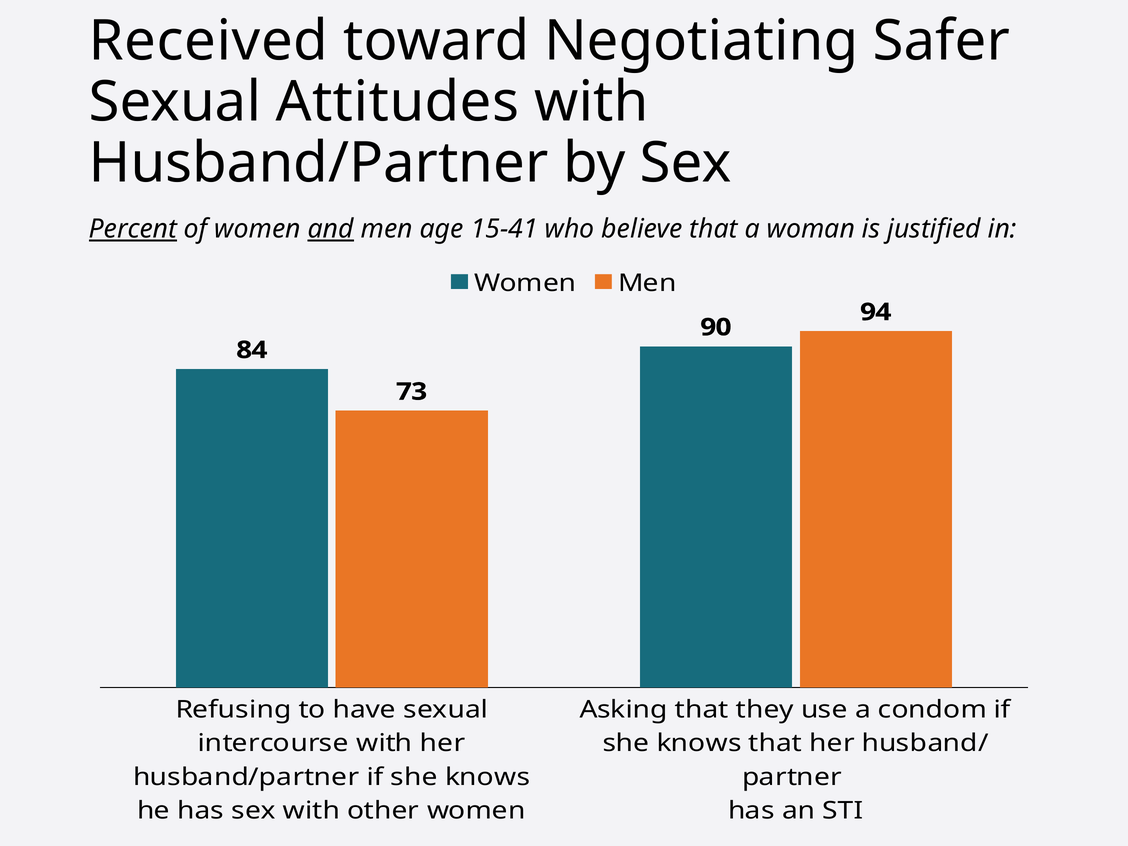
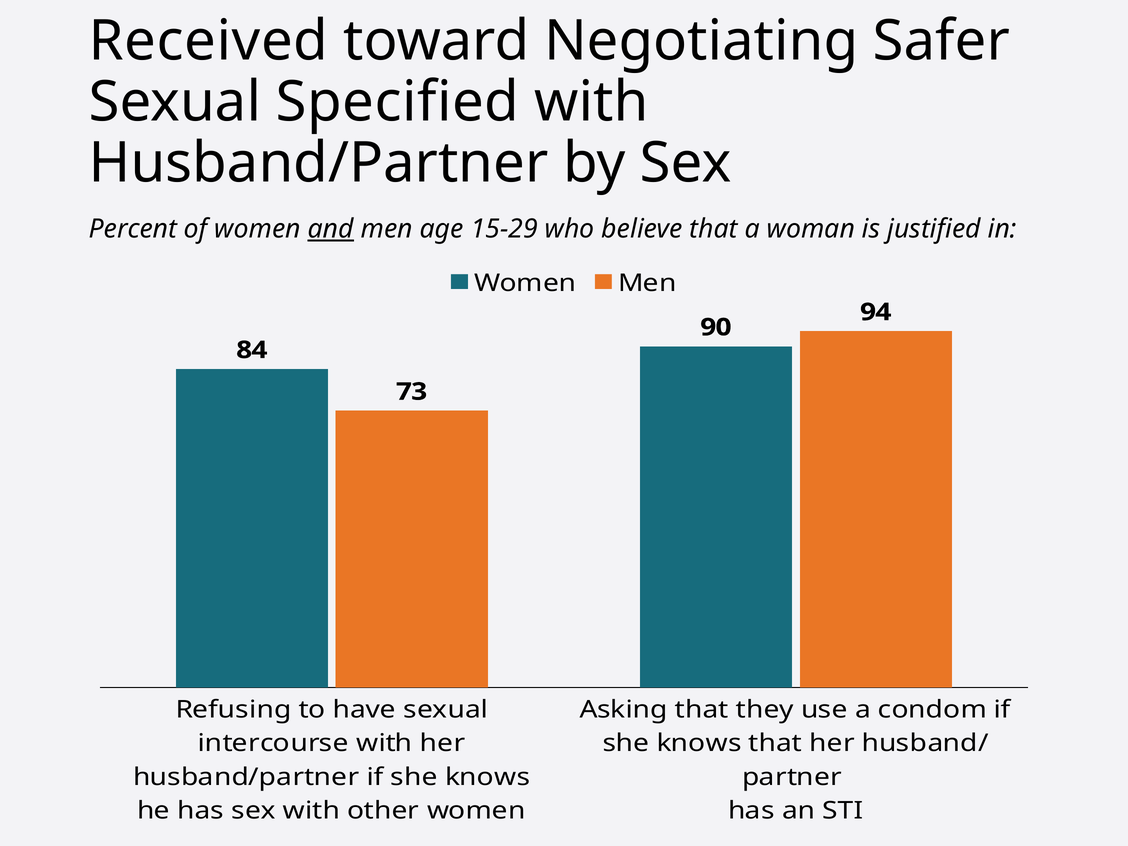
Attitudes: Attitudes -> Specified (397, 102)
Percent underline: present -> none (133, 229)
15-41: 15-41 -> 15-29 (504, 229)
